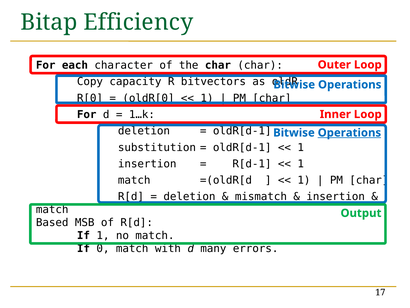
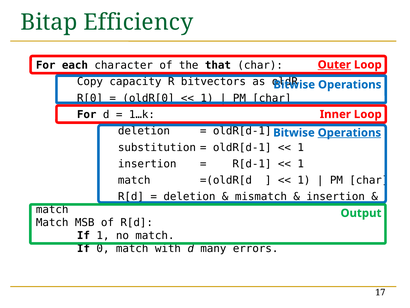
the char: char -> that (218, 65)
Outer underline: none -> present (334, 65)
Based: Based -> Match (52, 222)
